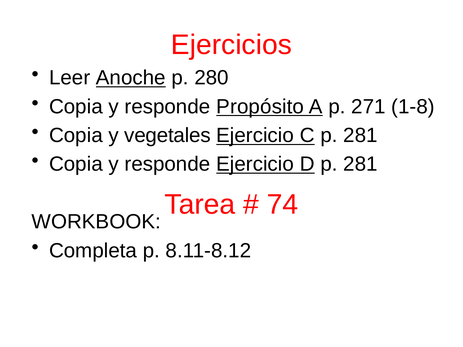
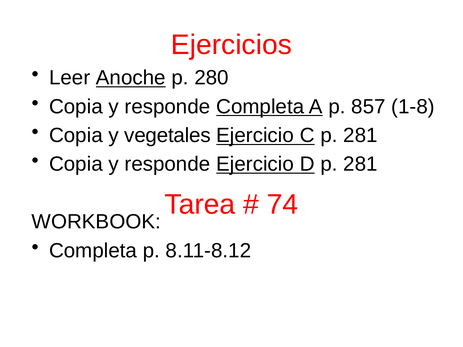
responde Propósito: Propósito -> Completa (260, 107)
271: 271 -> 857 (368, 107)
